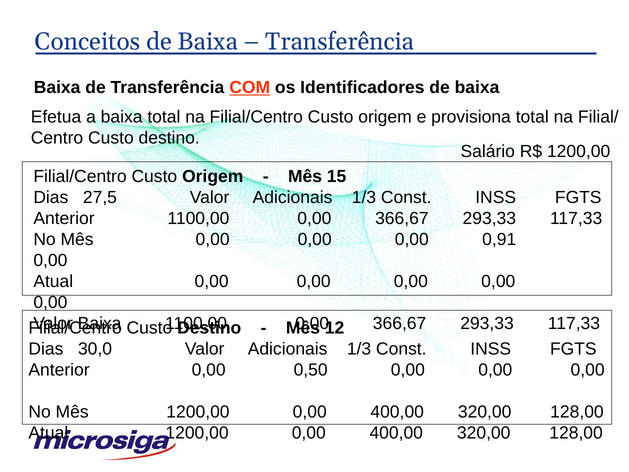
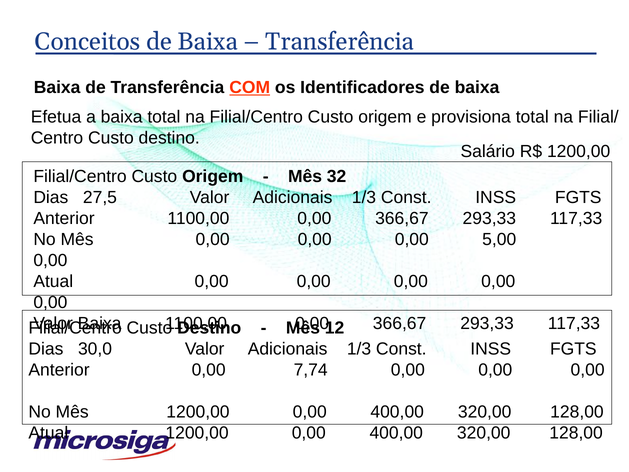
15: 15 -> 32 (337, 176)
0,91: 0,91 -> 5,00 (499, 239)
0,50: 0,50 -> 7,74 (311, 370)
